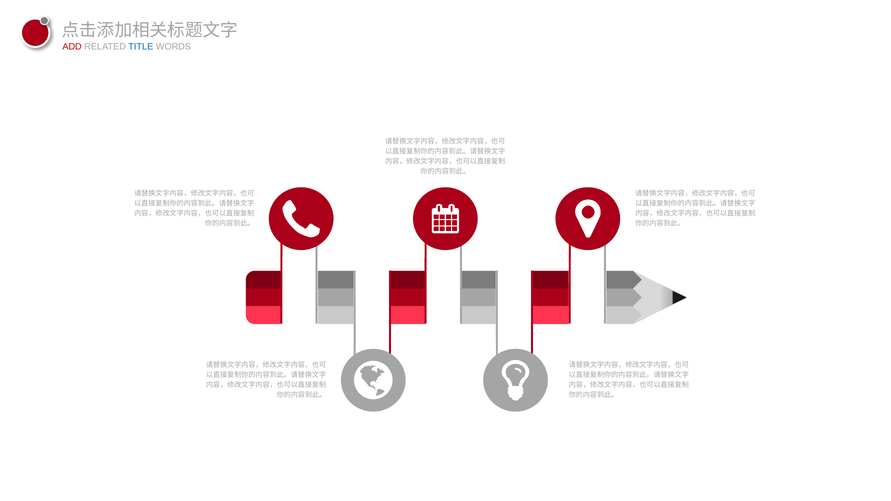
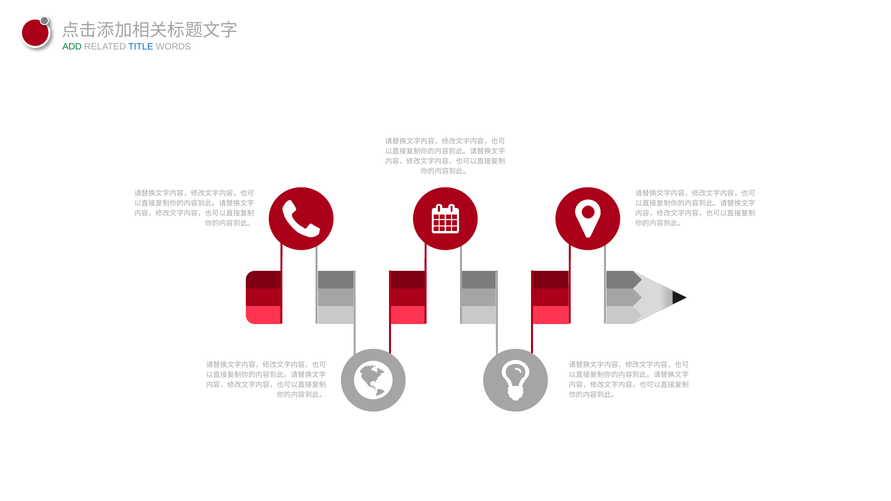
ADD colour: red -> green (72, 47)
